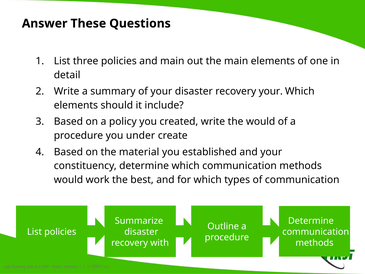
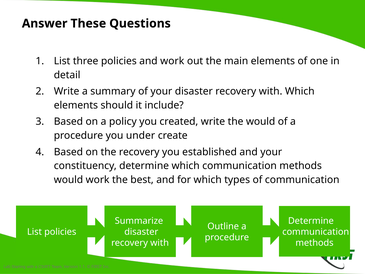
and main: main -> work (172, 61)
your disaster recovery your: your -> with (271, 91)
the material: material -> recovery (139, 152)
